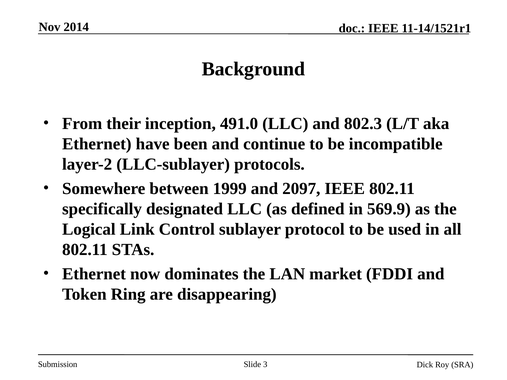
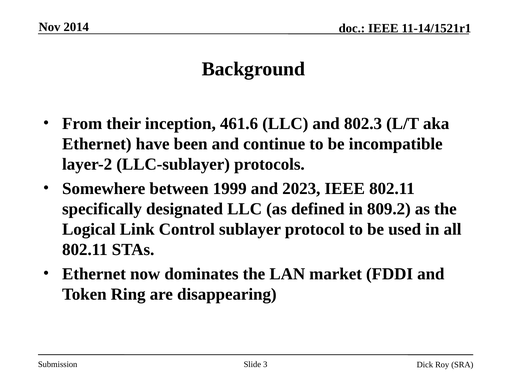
491.0: 491.0 -> 461.6 (239, 124)
2097: 2097 -> 2023 (301, 189)
569.9: 569.9 -> 809.2 (389, 209)
